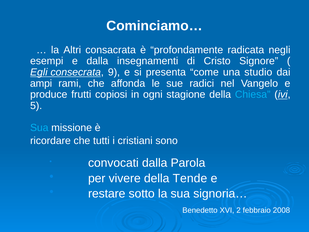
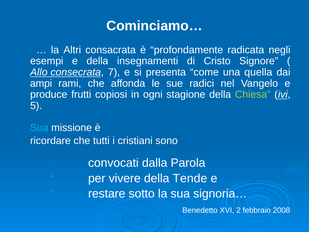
e dalla: dalla -> della (97, 61)
Egli: Egli -> Allo (39, 72)
9: 9 -> 7 (114, 72)
studio: studio -> quella (258, 72)
Chiesa colour: light blue -> light green (253, 94)
